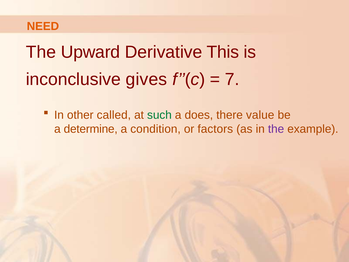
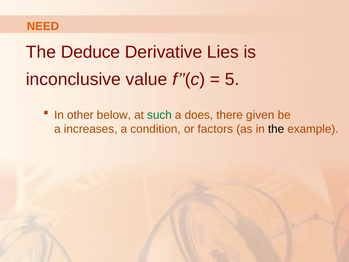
Upward: Upward -> Deduce (90, 52)
This: This -> Lies (223, 52)
gives: gives -> value (146, 79)
7: 7 -> 5 (232, 79)
called: called -> below (114, 115)
value: value -> given (260, 115)
determine: determine -> increases (91, 129)
the colour: purple -> black (276, 129)
